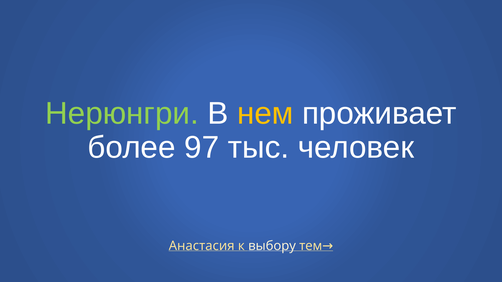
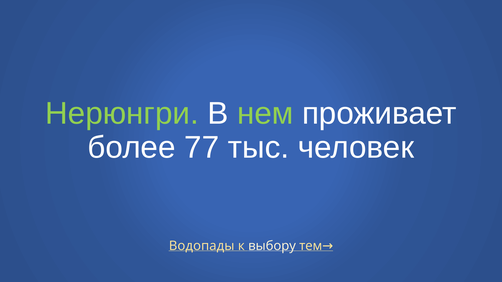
нем colour: yellow -> light green (265, 114)
97: 97 -> 77 (202, 148)
Анастасия: Анастасия -> Водопады (202, 246)
